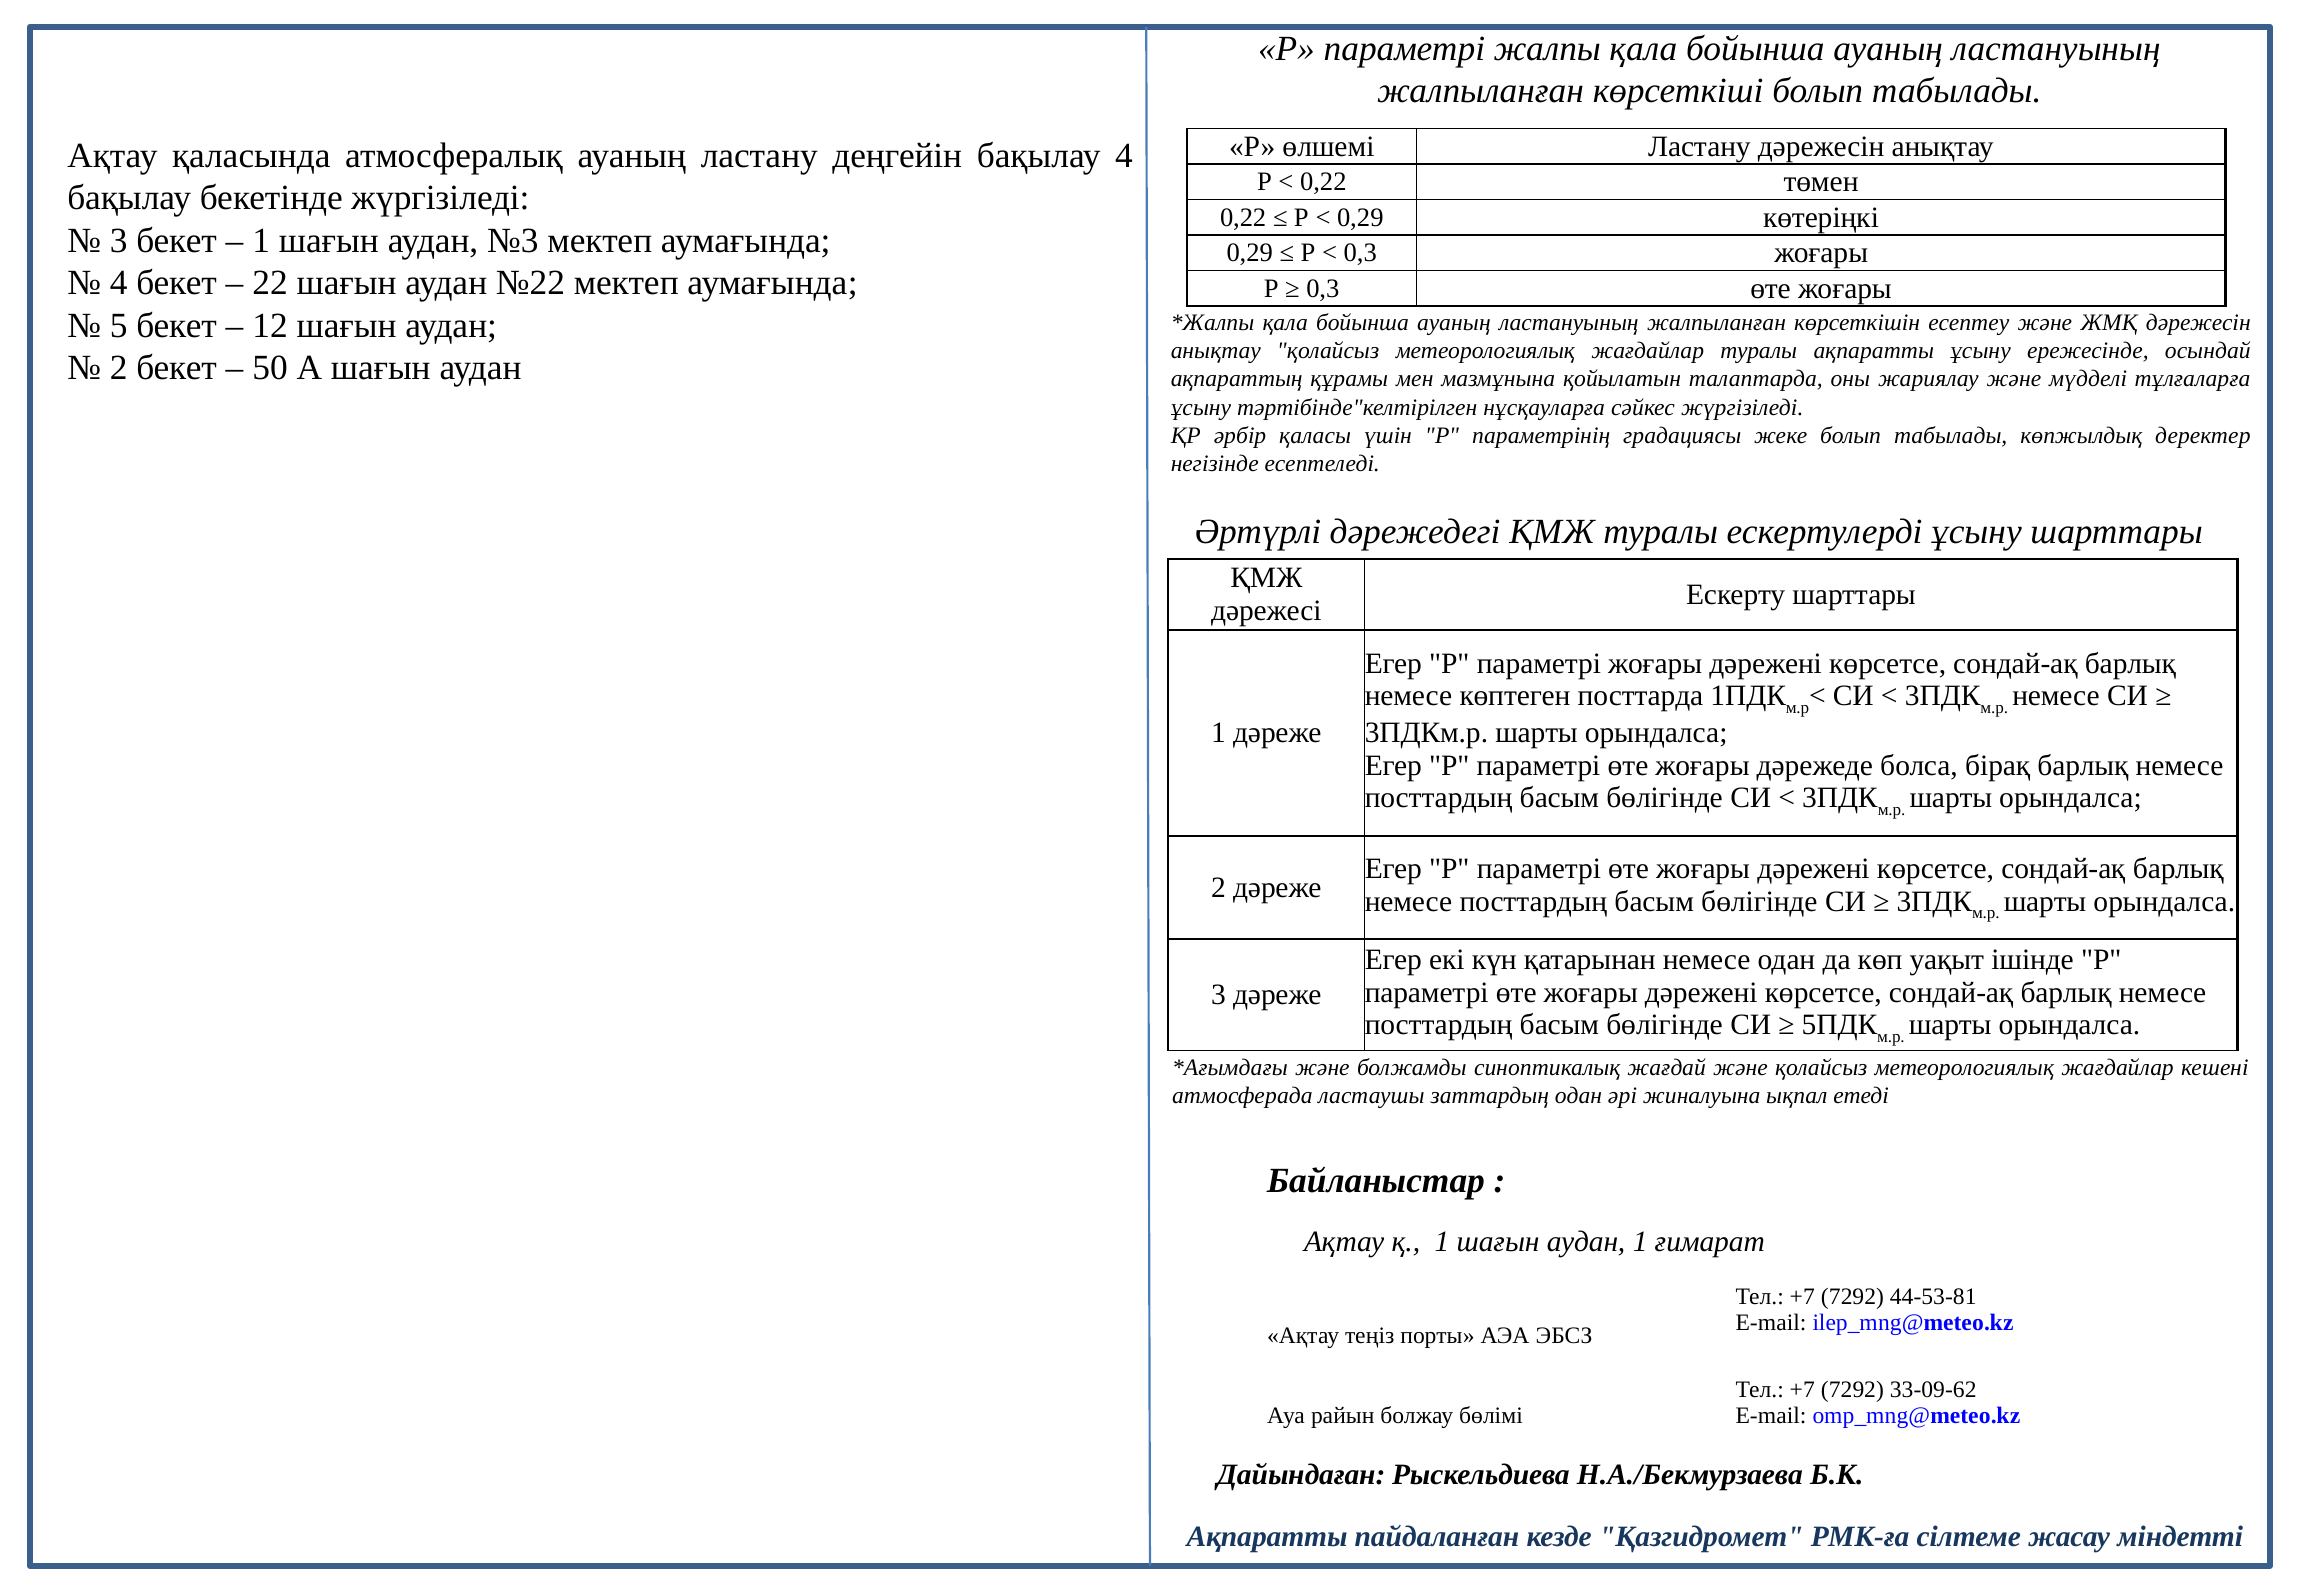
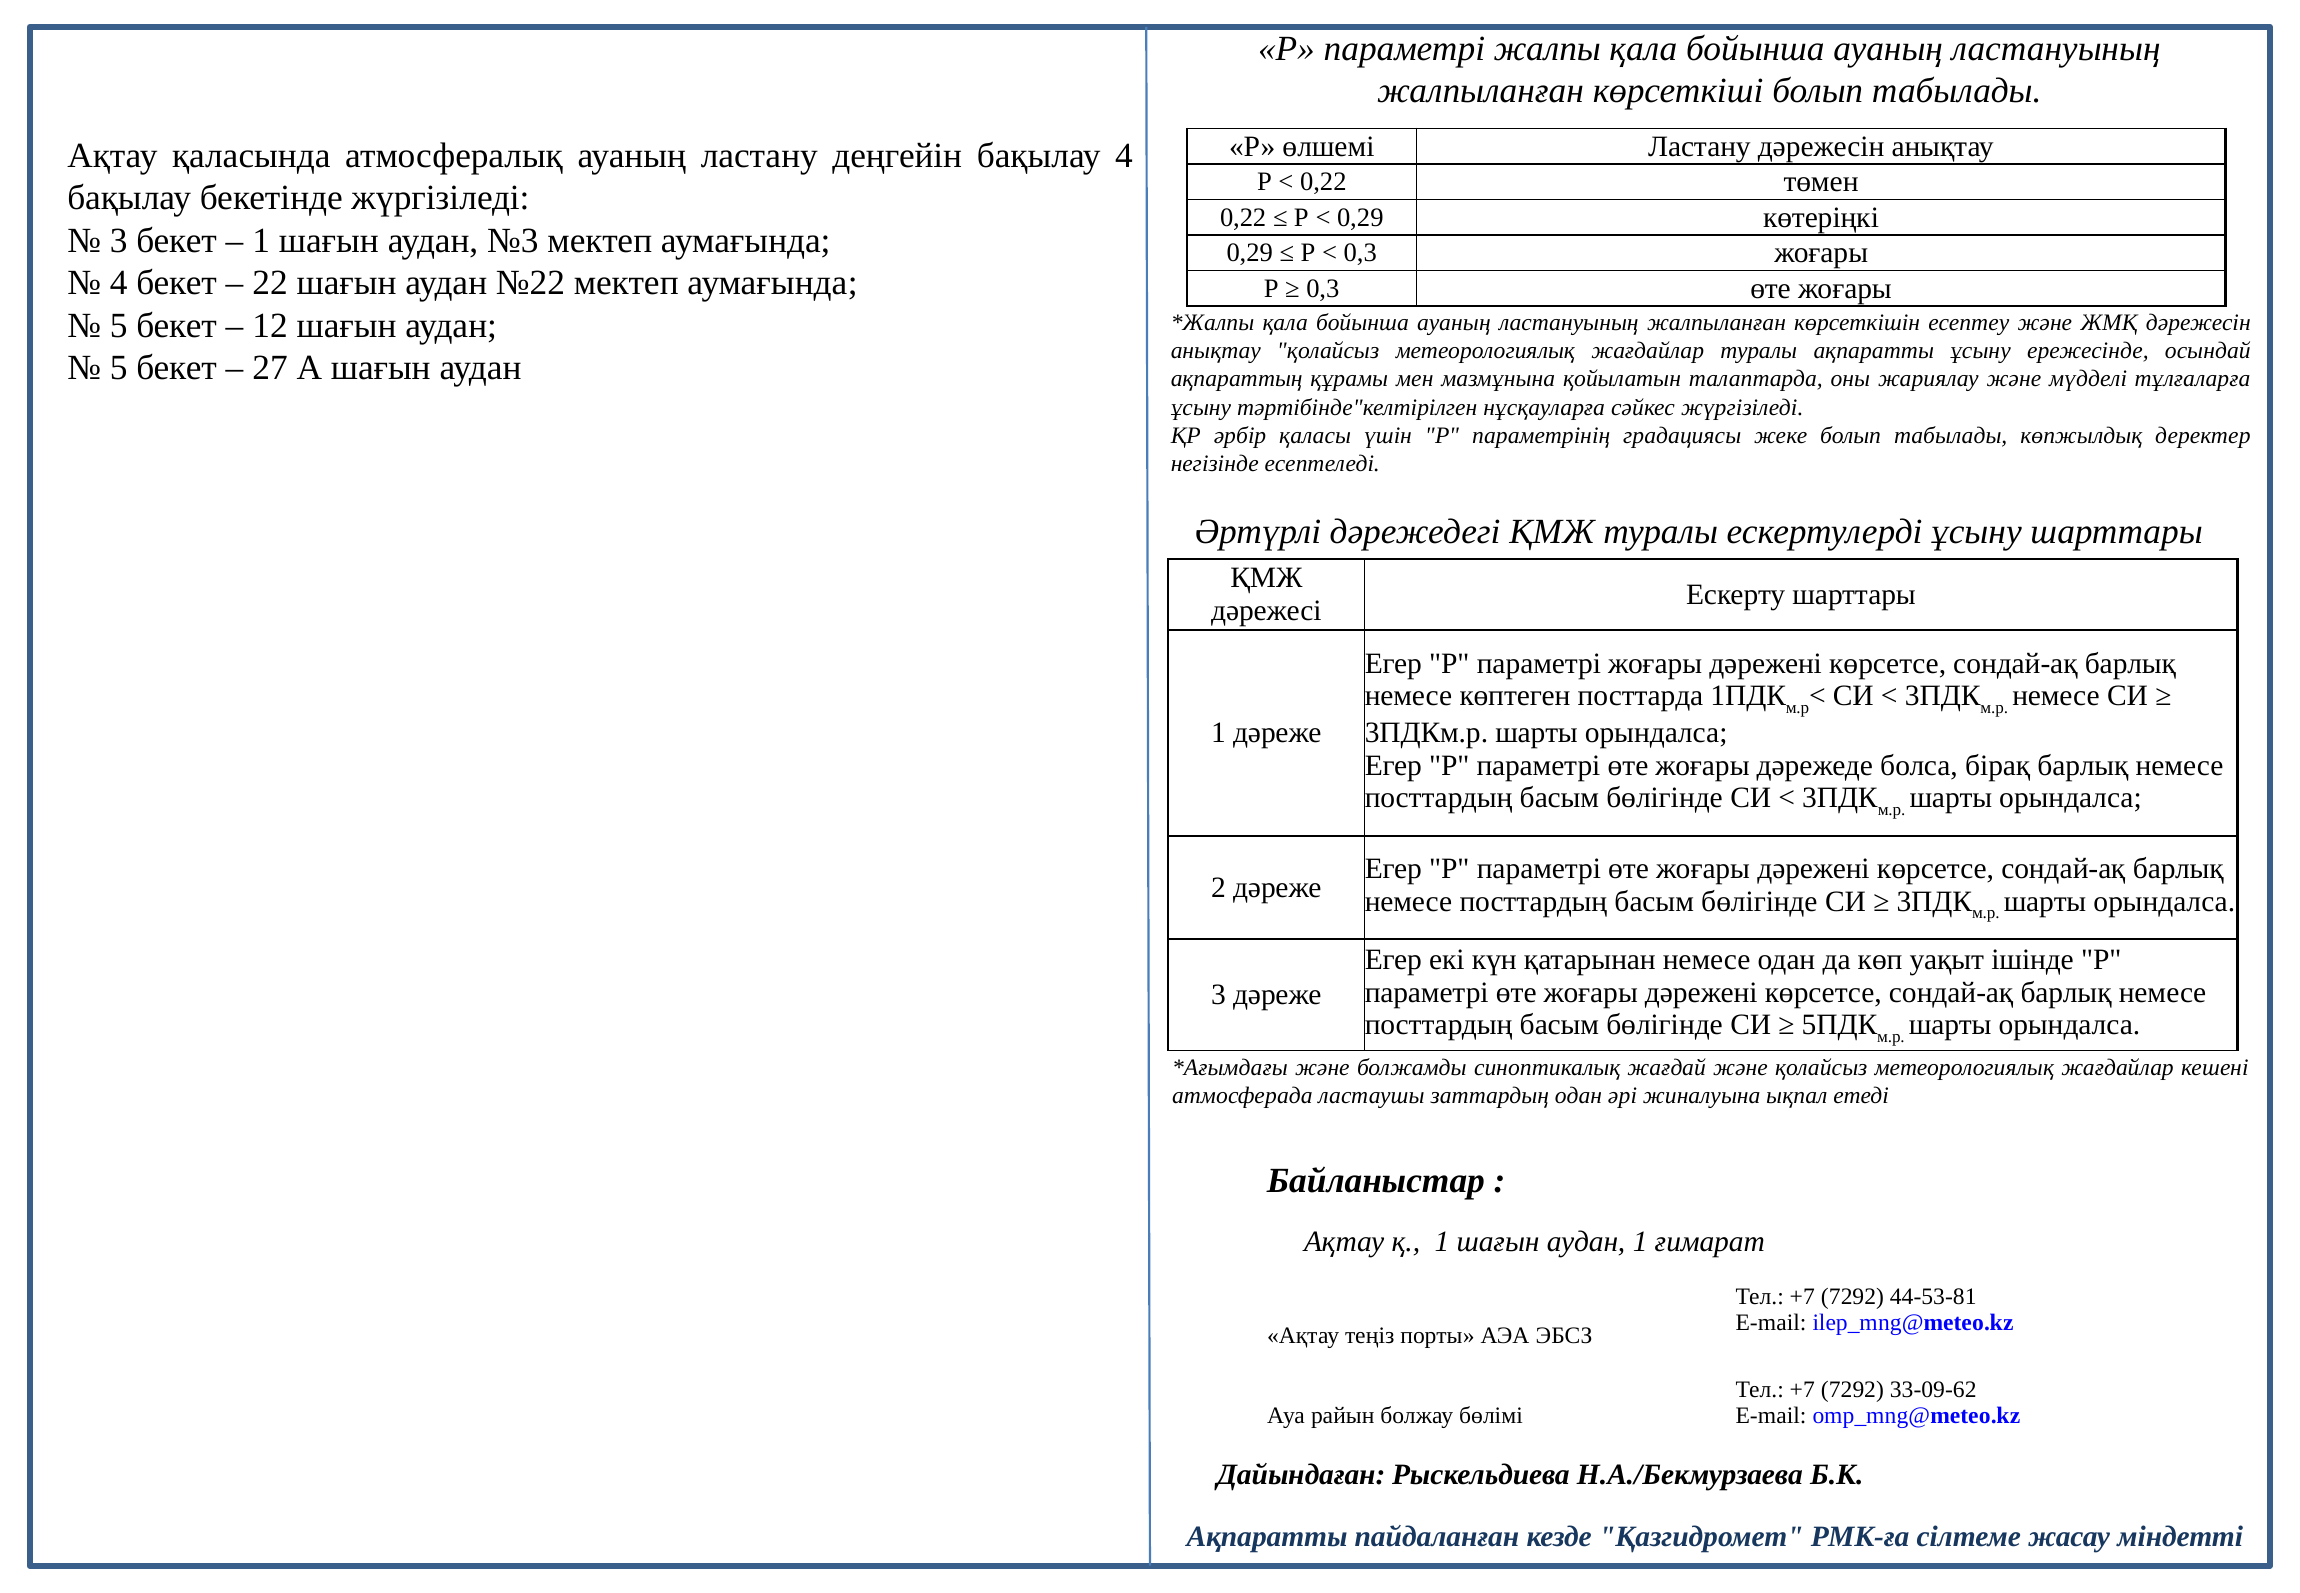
2: 2 -> 5 (119, 368)
50: 50 -> 27 (270, 368)
